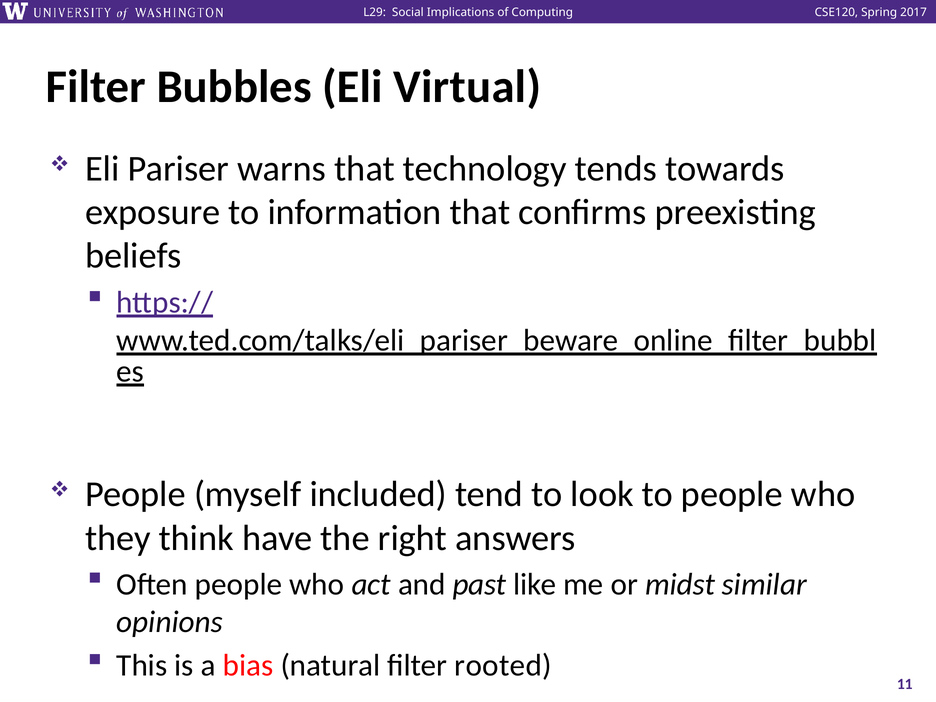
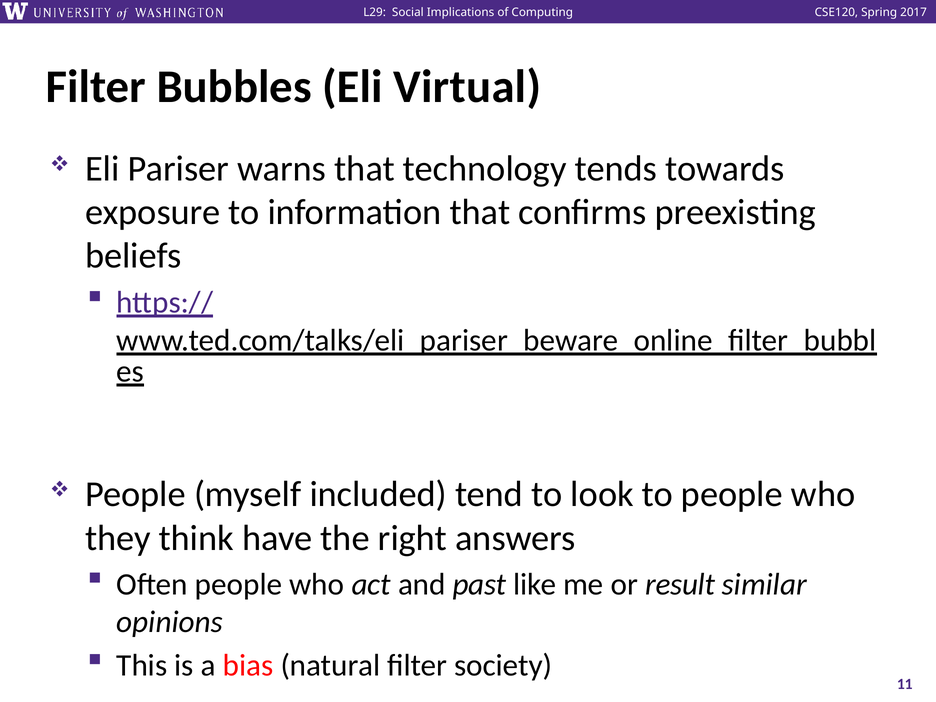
midst: midst -> result (680, 585)
rooted: rooted -> society (503, 666)
